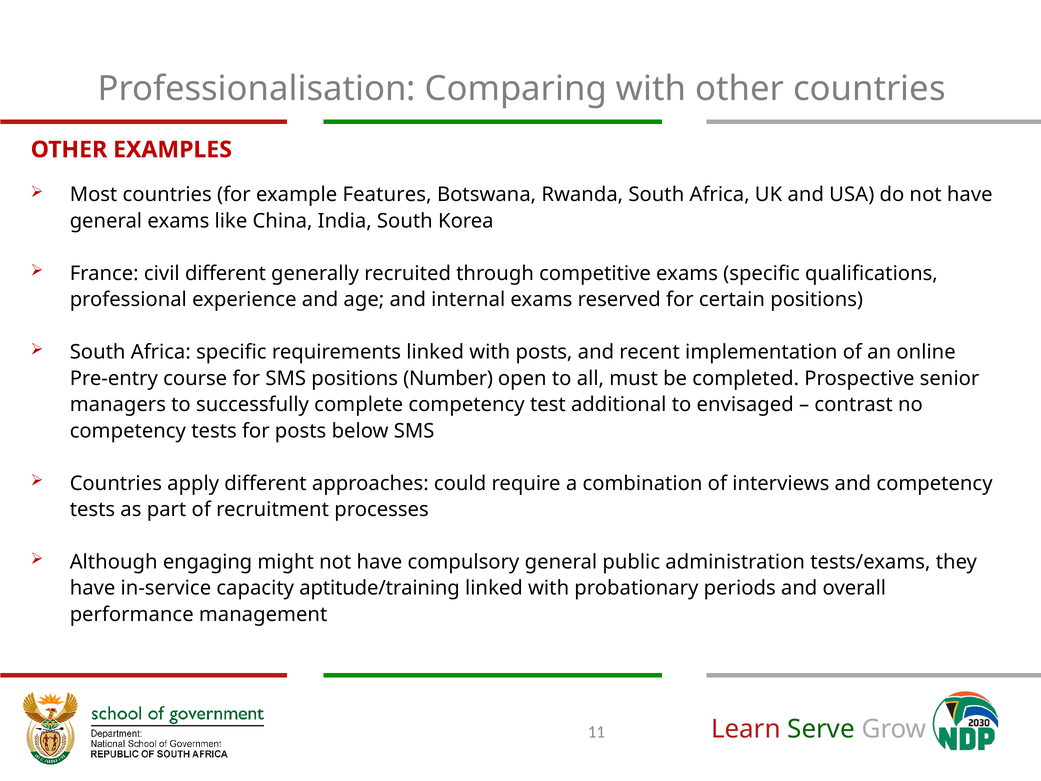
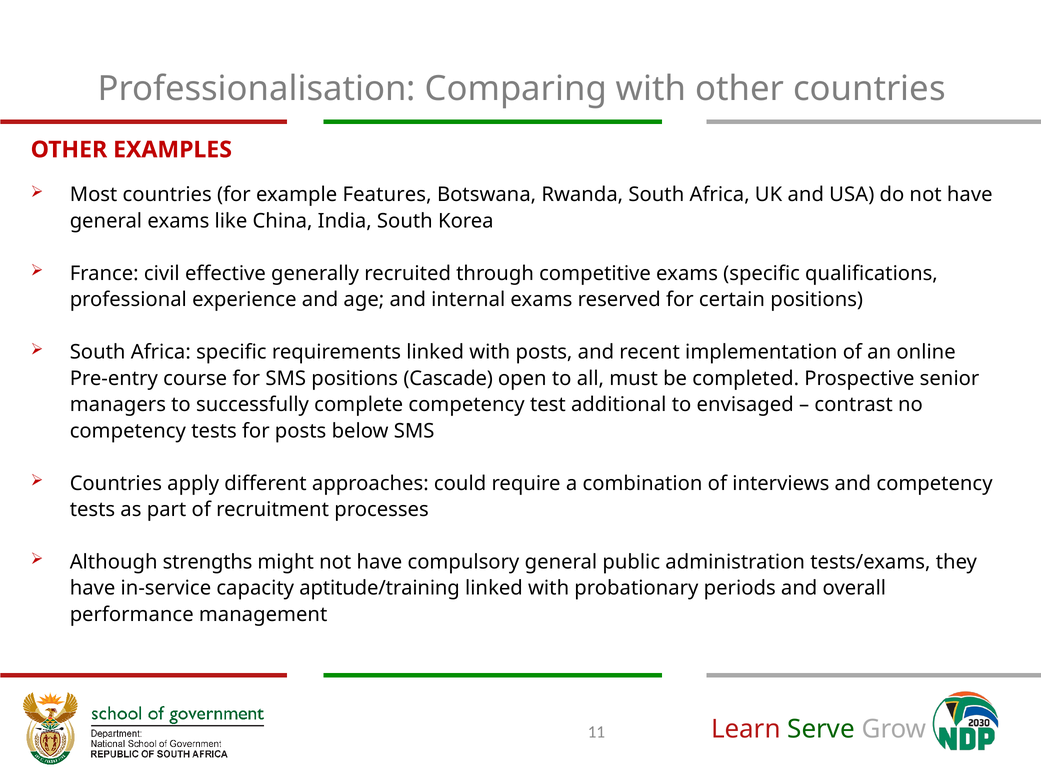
civil different: different -> effective (225, 273)
Number: Number -> Cascade (448, 378)
engaging: engaging -> strengths (208, 562)
